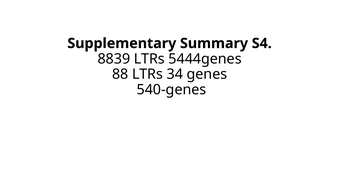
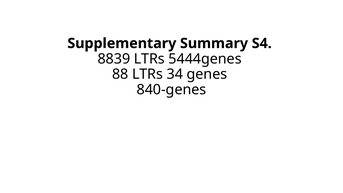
540-genes: 540-genes -> 840-genes (171, 90)
